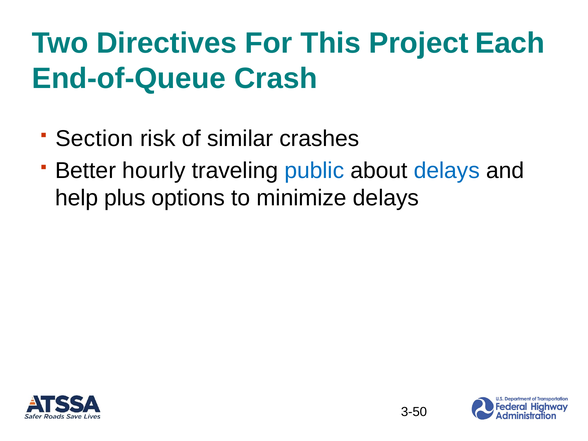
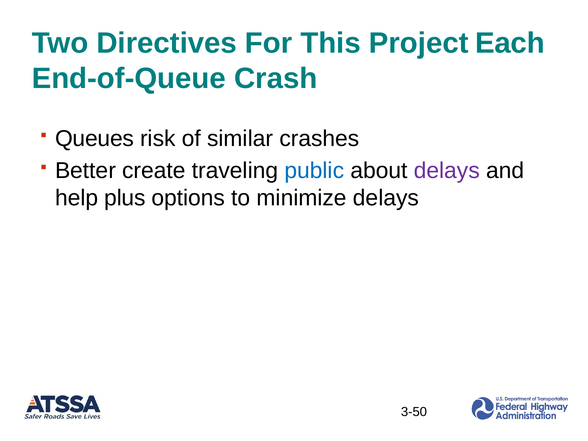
Section: Section -> Queues (95, 139)
hourly: hourly -> create (154, 171)
delays colour: blue -> purple (447, 171)
